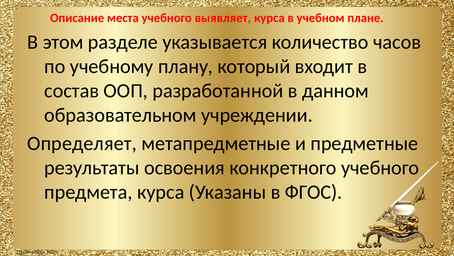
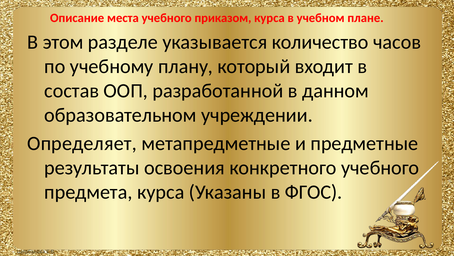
выявляет: выявляет -> приказом (223, 18)
